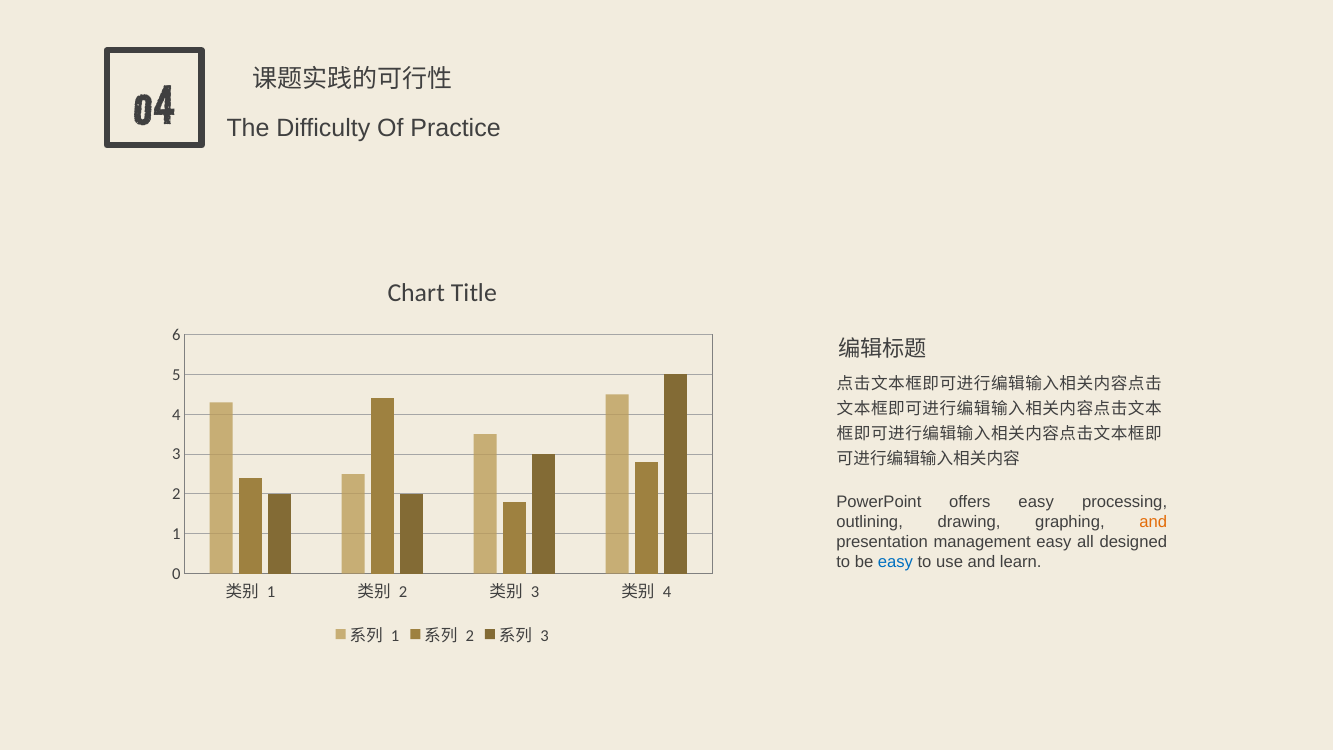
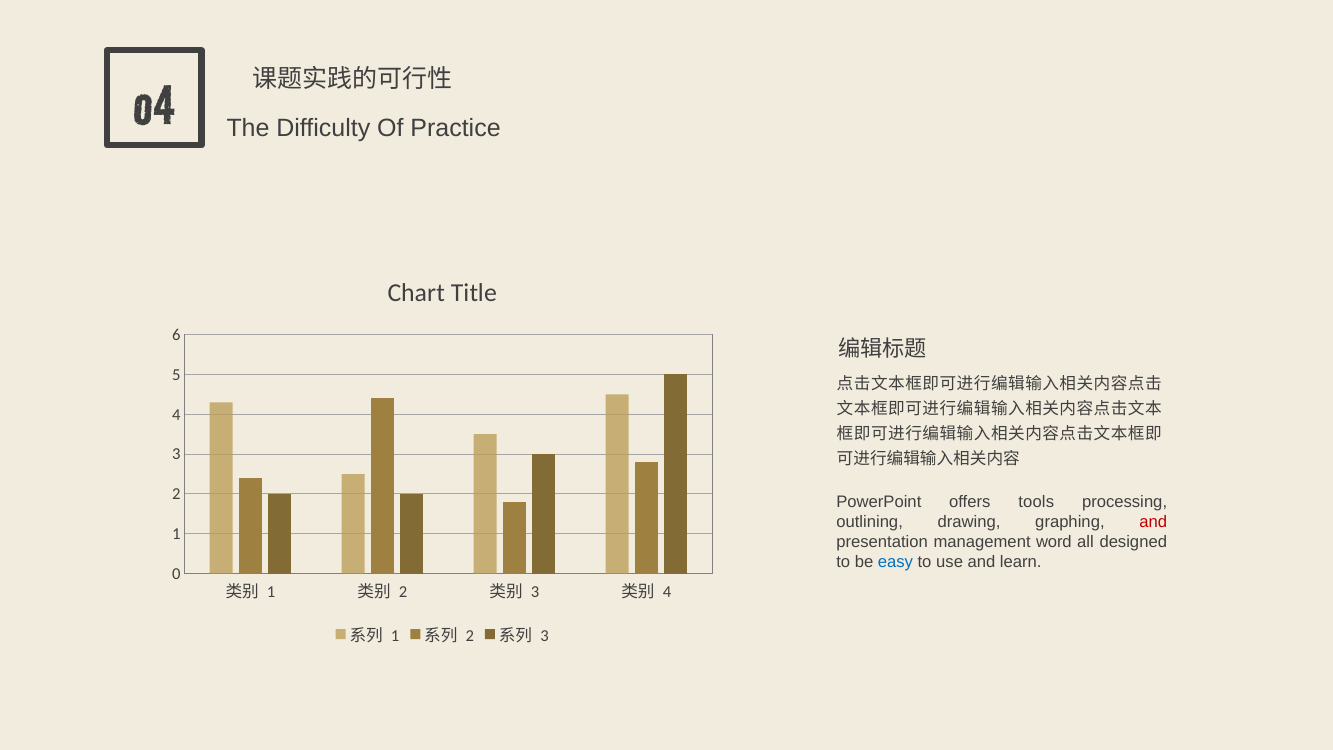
offers easy: easy -> tools (1036, 502)
and colour: orange -> red (1153, 522)
management easy: easy -> word (1054, 542)
